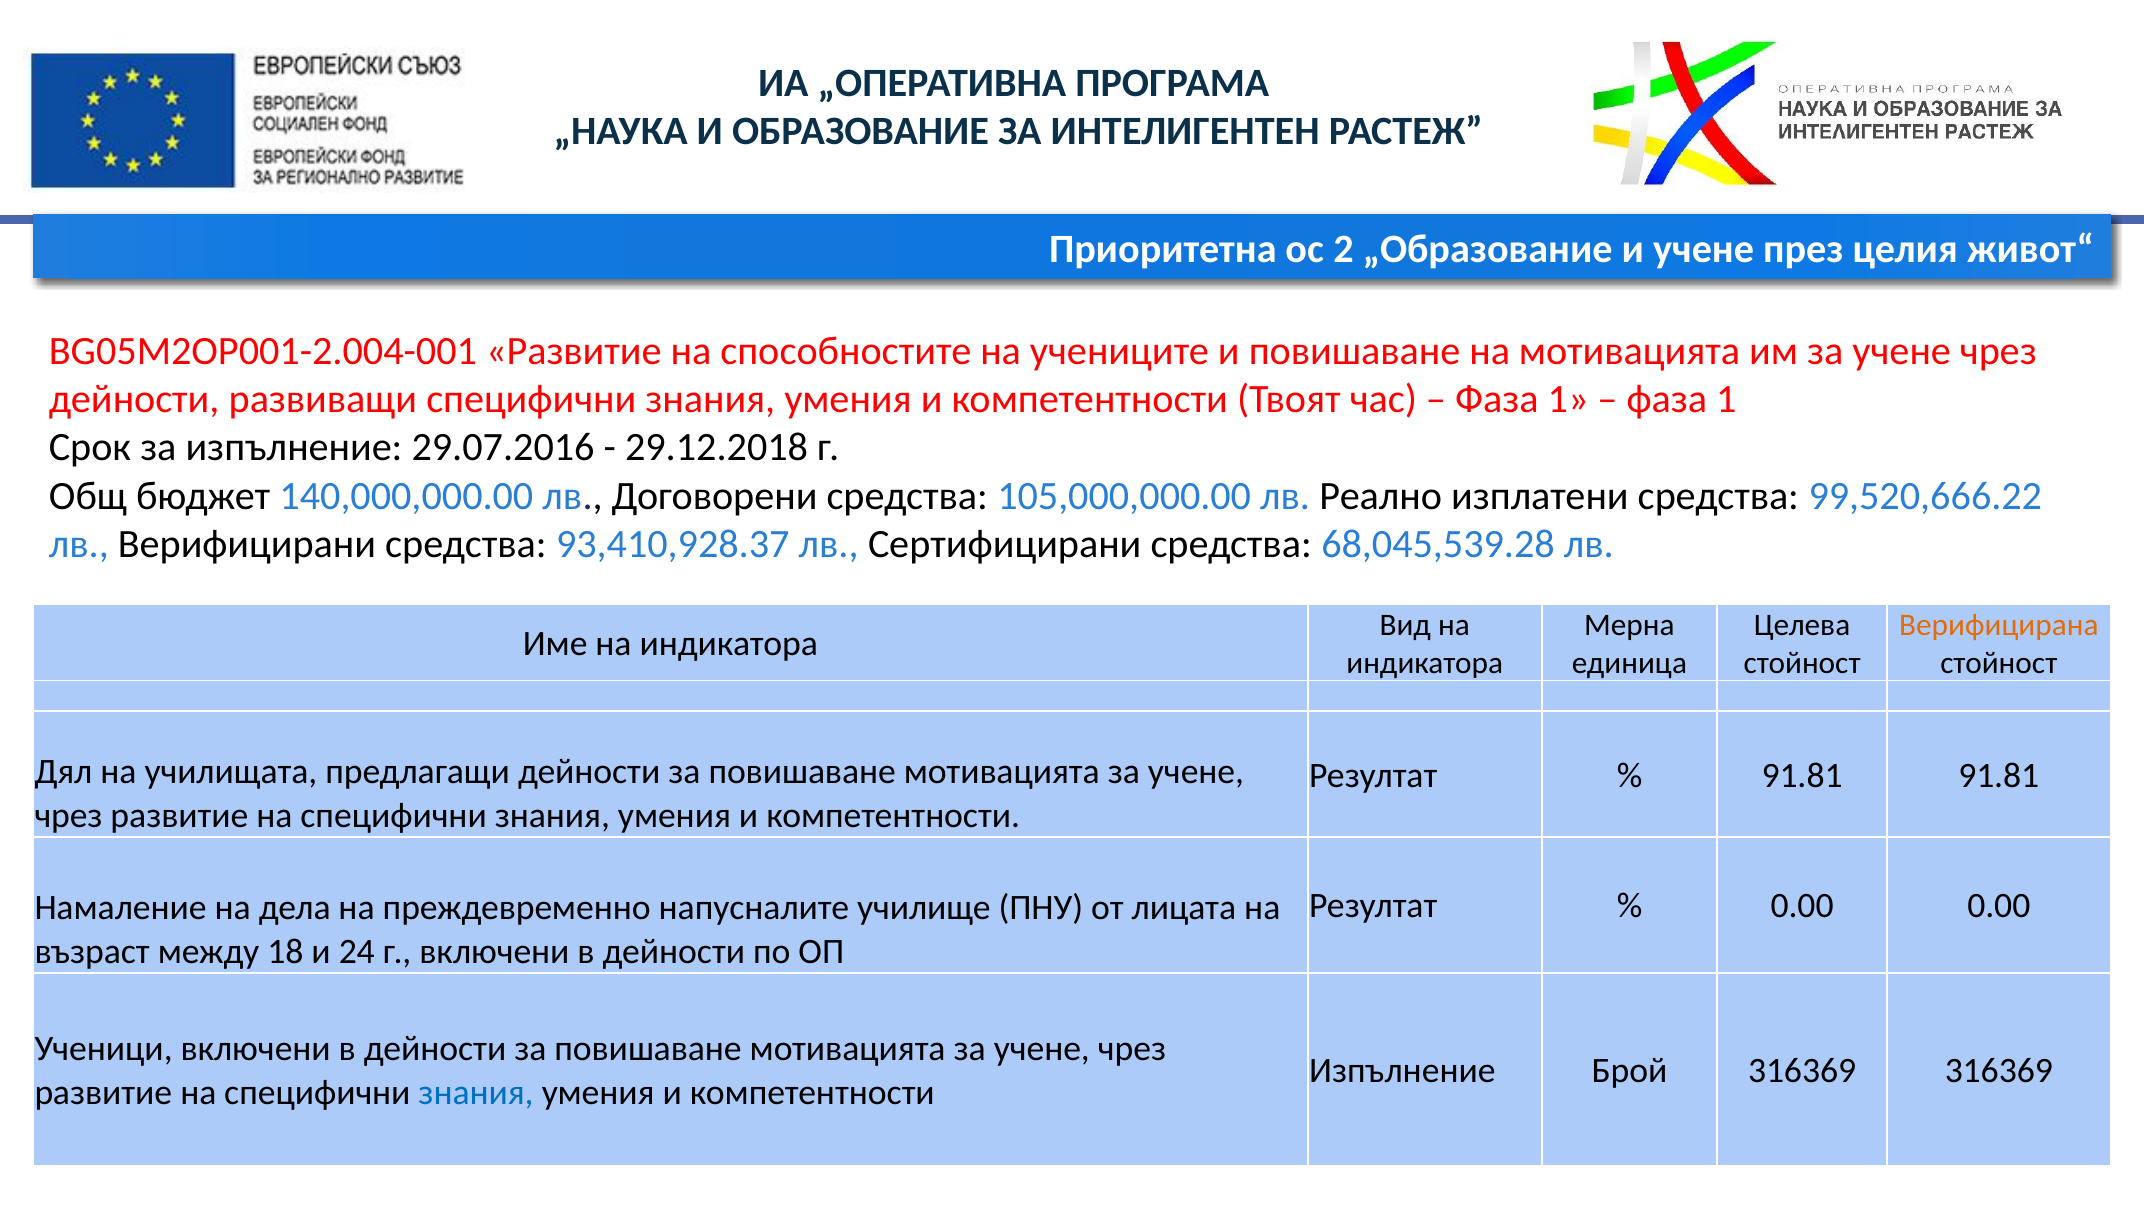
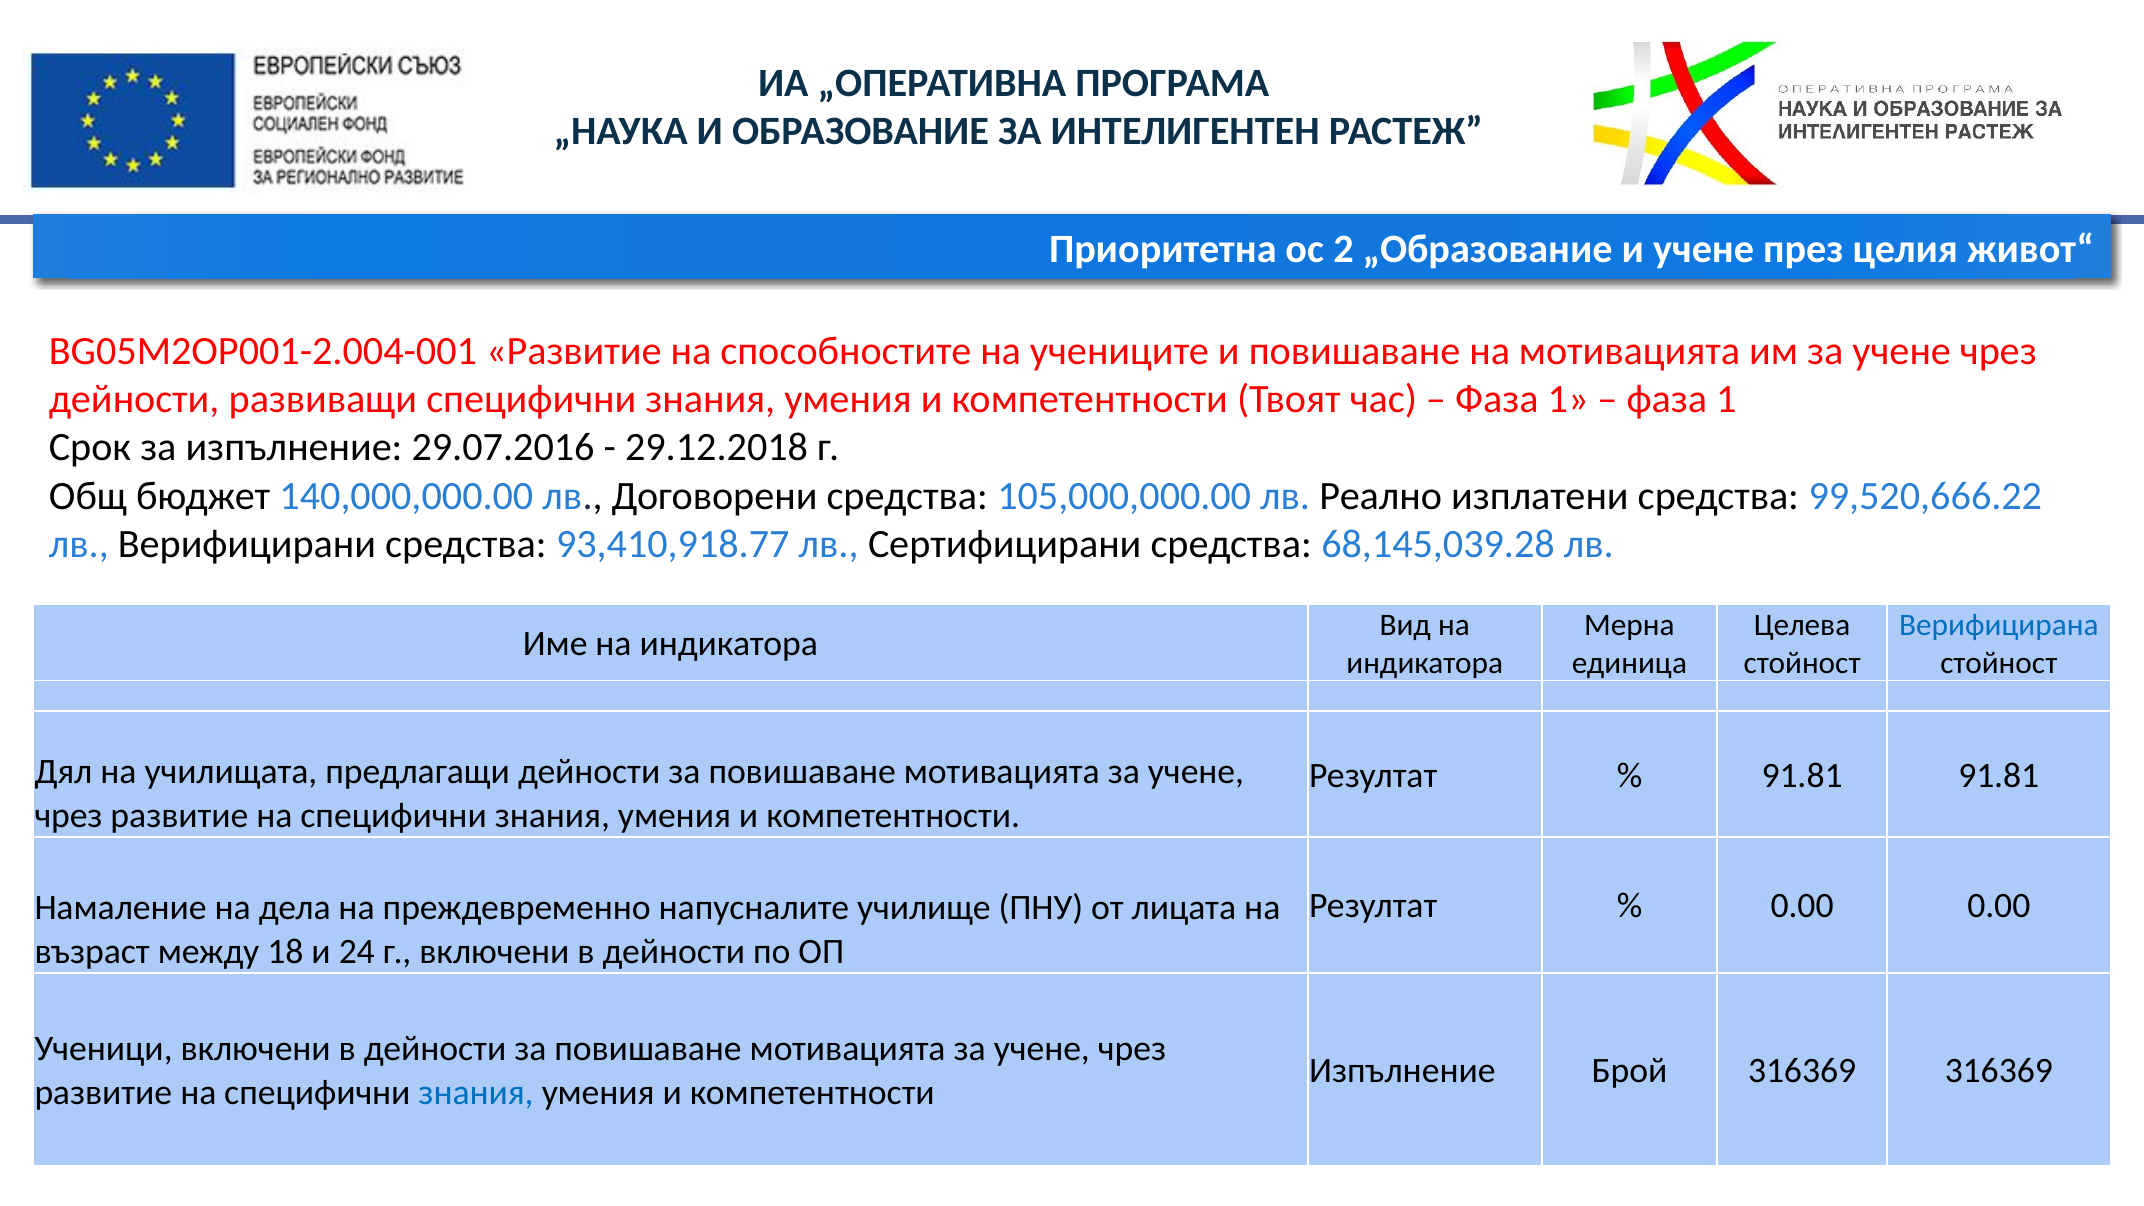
93,410,928.37: 93,410,928.37 -> 93,410,918.77 (673, 544)
68,045,539.28: 68,045,539.28 -> 68,145,039.28 (1438, 544)
Верифицирана colour: orange -> blue (1999, 625)
